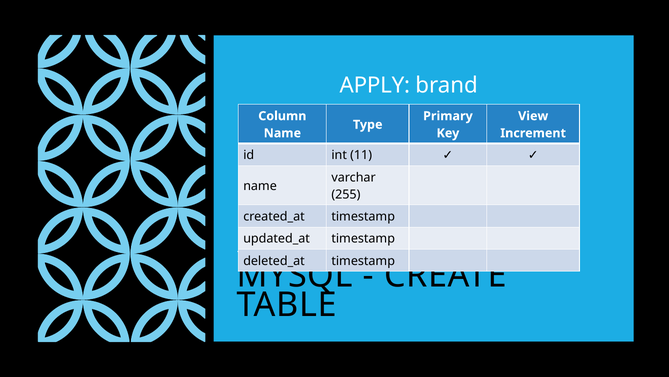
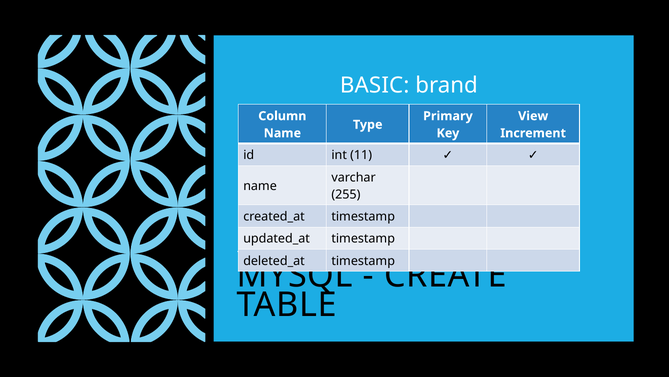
APPLY: APPLY -> BASIC (375, 85)
